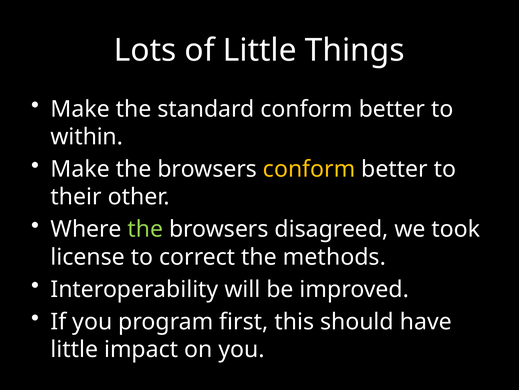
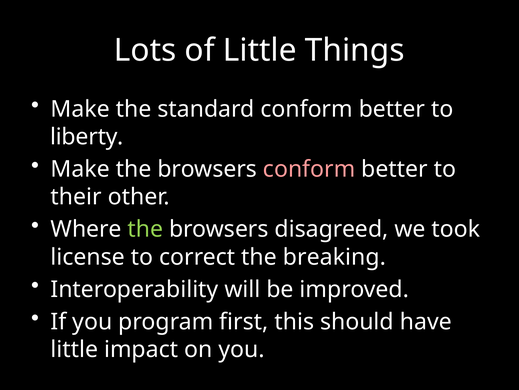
within: within -> liberty (87, 137)
conform colour: yellow -> pink (309, 169)
methods: methods -> breaking (334, 257)
